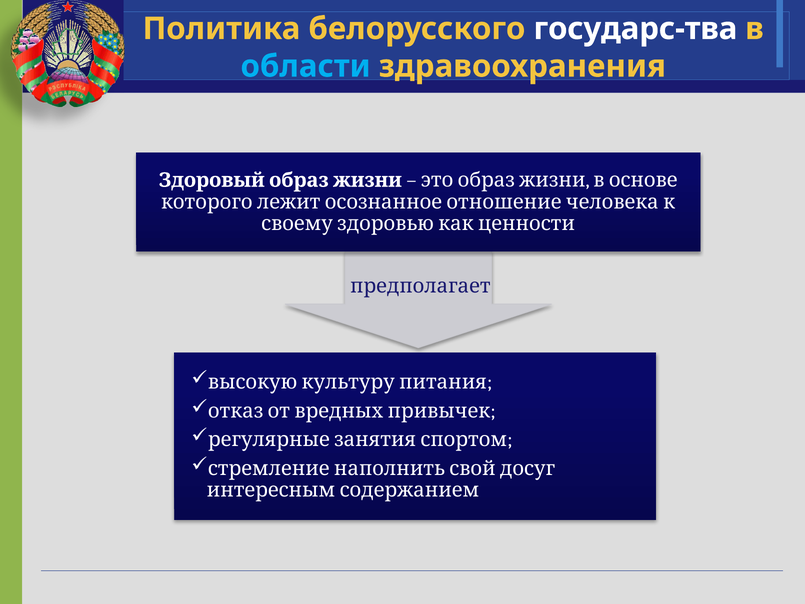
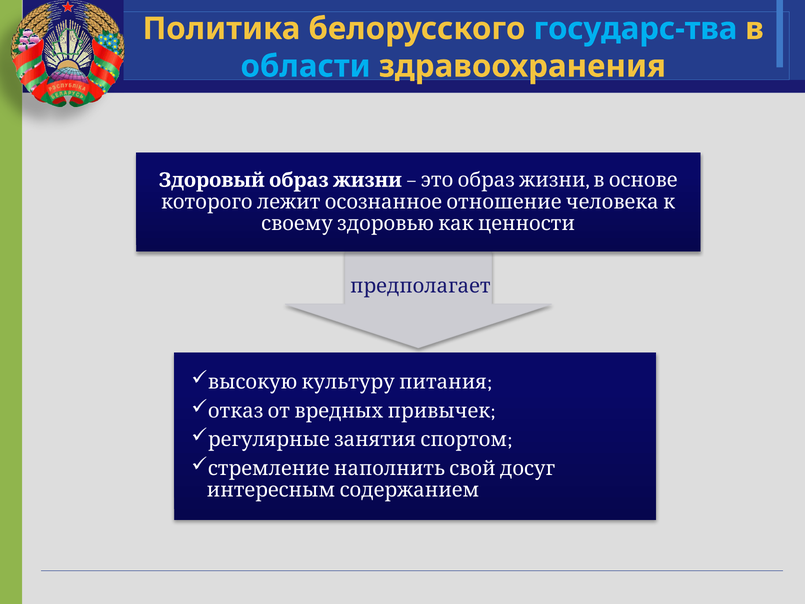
государс-тва colour: white -> light blue (635, 29)
